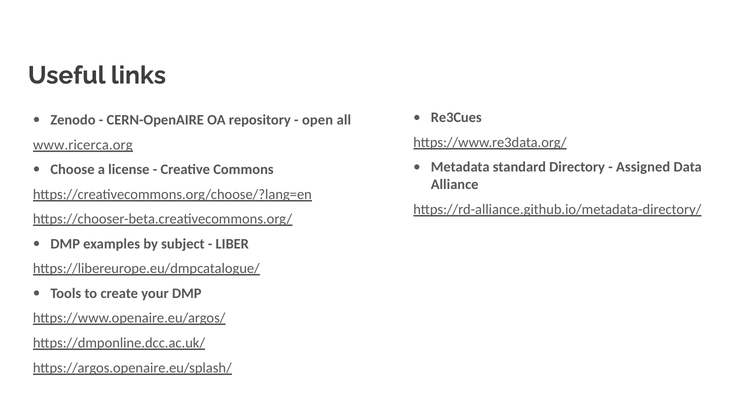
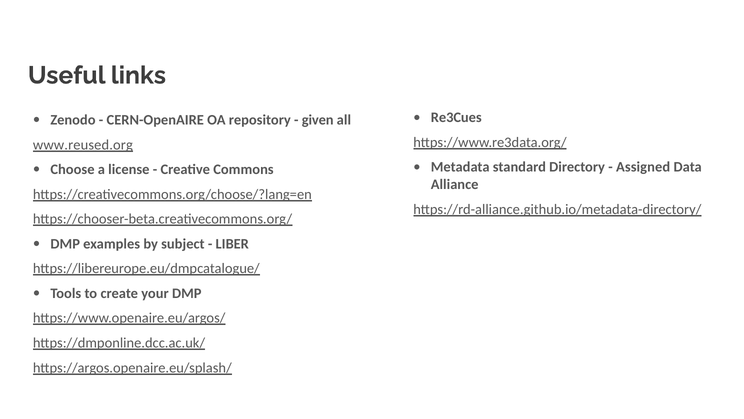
open: open -> given (318, 120)
www.ricerca.org: www.ricerca.org -> www.reused.org (83, 145)
